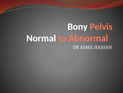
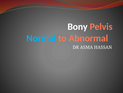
Normal colour: white -> light blue (41, 38)
